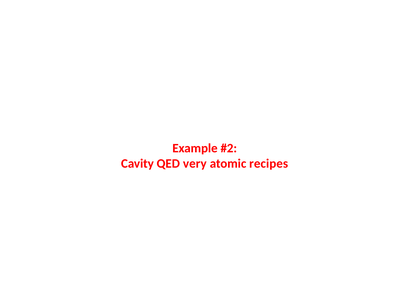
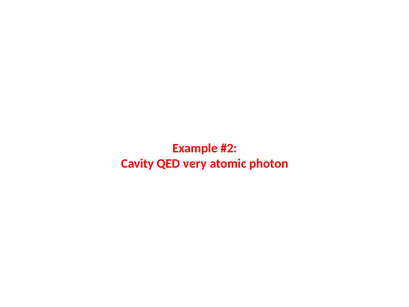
recipes: recipes -> photon (269, 164)
